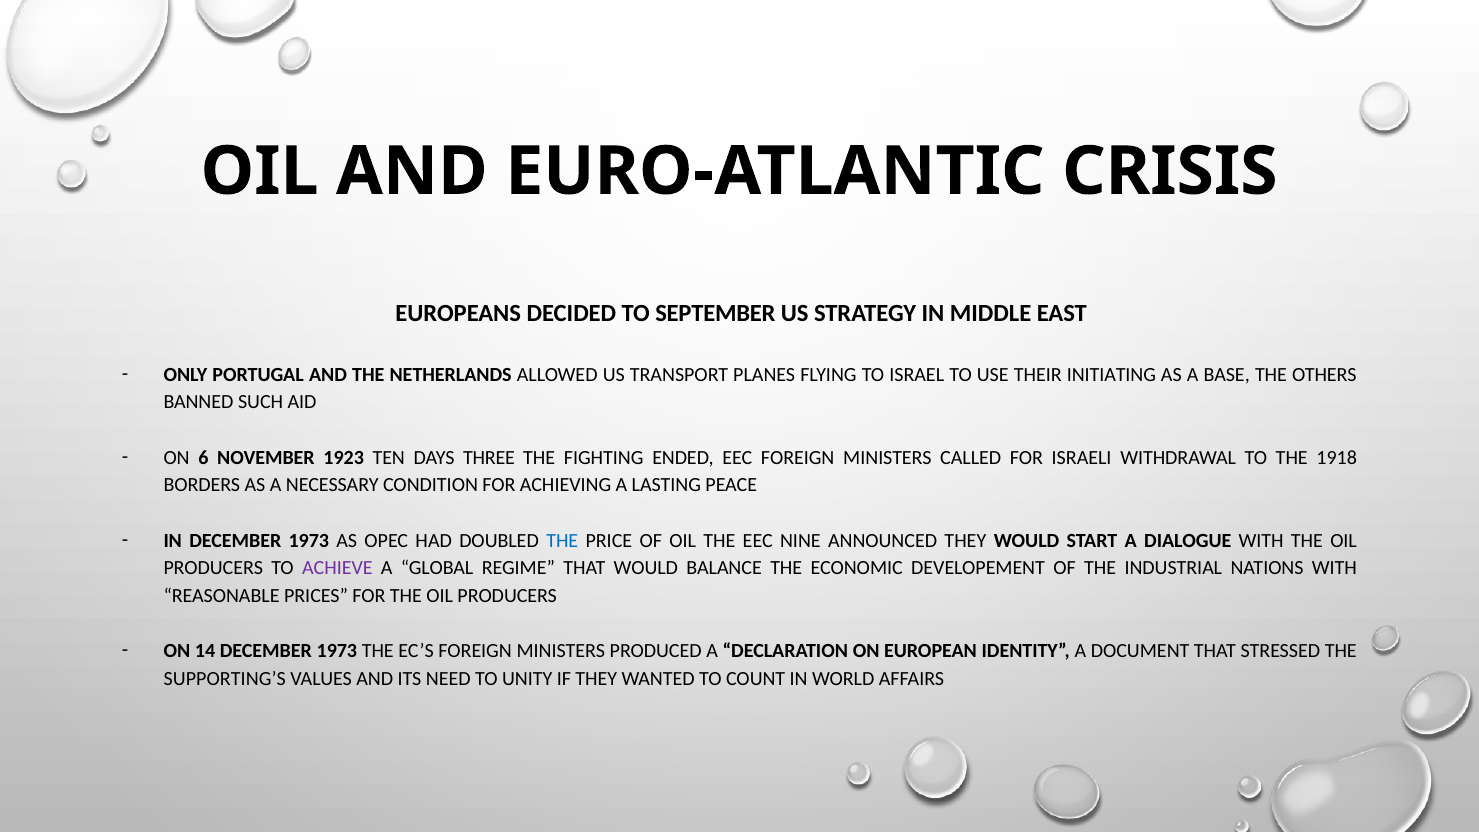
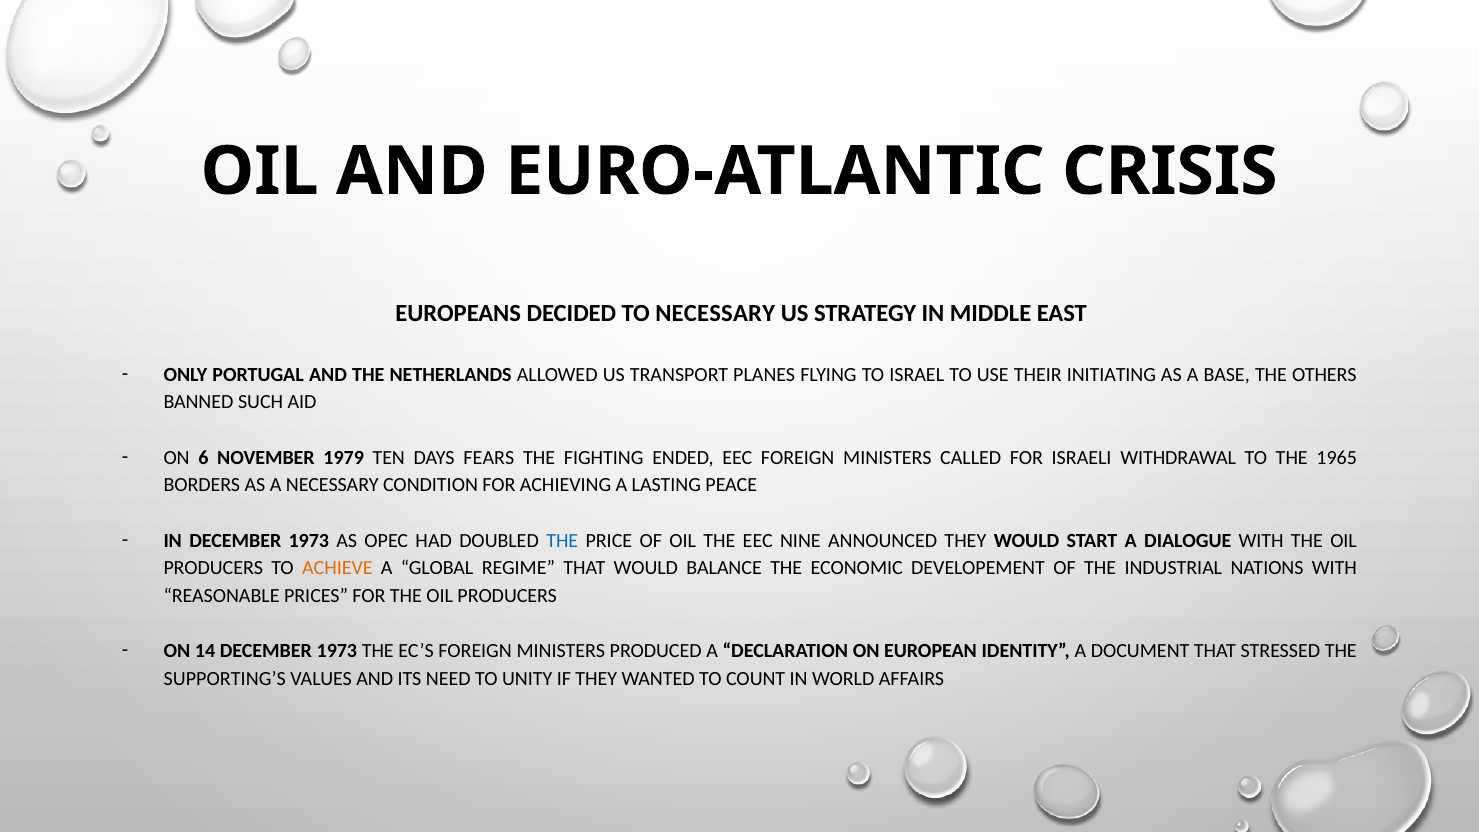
TO SEPTEMBER: SEPTEMBER -> NECESSARY (715, 314)
1923: 1923 -> 1979 (344, 458)
THREE: THREE -> FEARS (489, 458)
1918: 1918 -> 1965 (1337, 458)
ACHIEVE colour: purple -> orange (337, 568)
